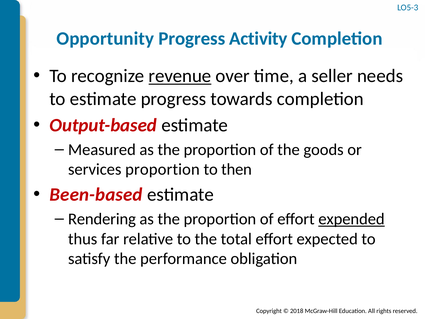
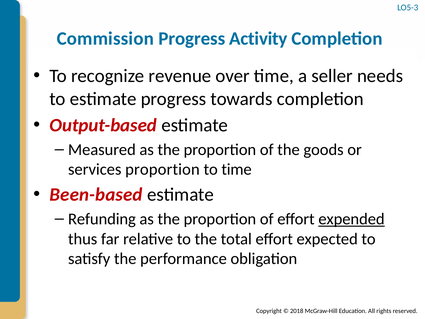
Opportunity: Opportunity -> Commission (105, 39)
revenue underline: present -> none (180, 76)
to then: then -> time (237, 169)
Rendering: Rendering -> Refunding (102, 219)
